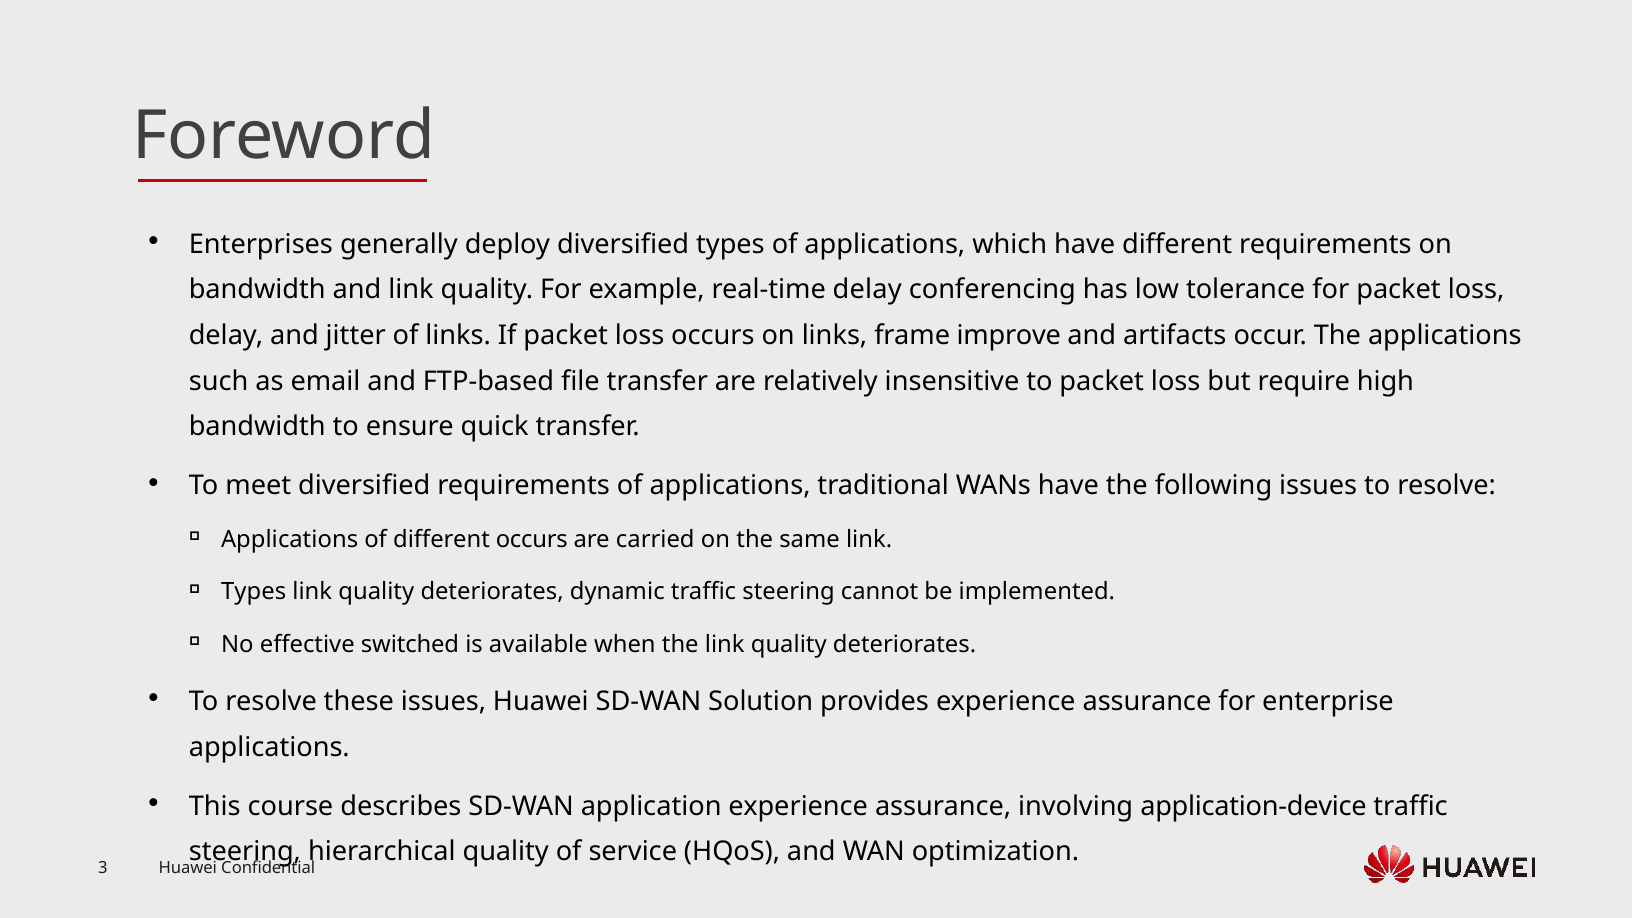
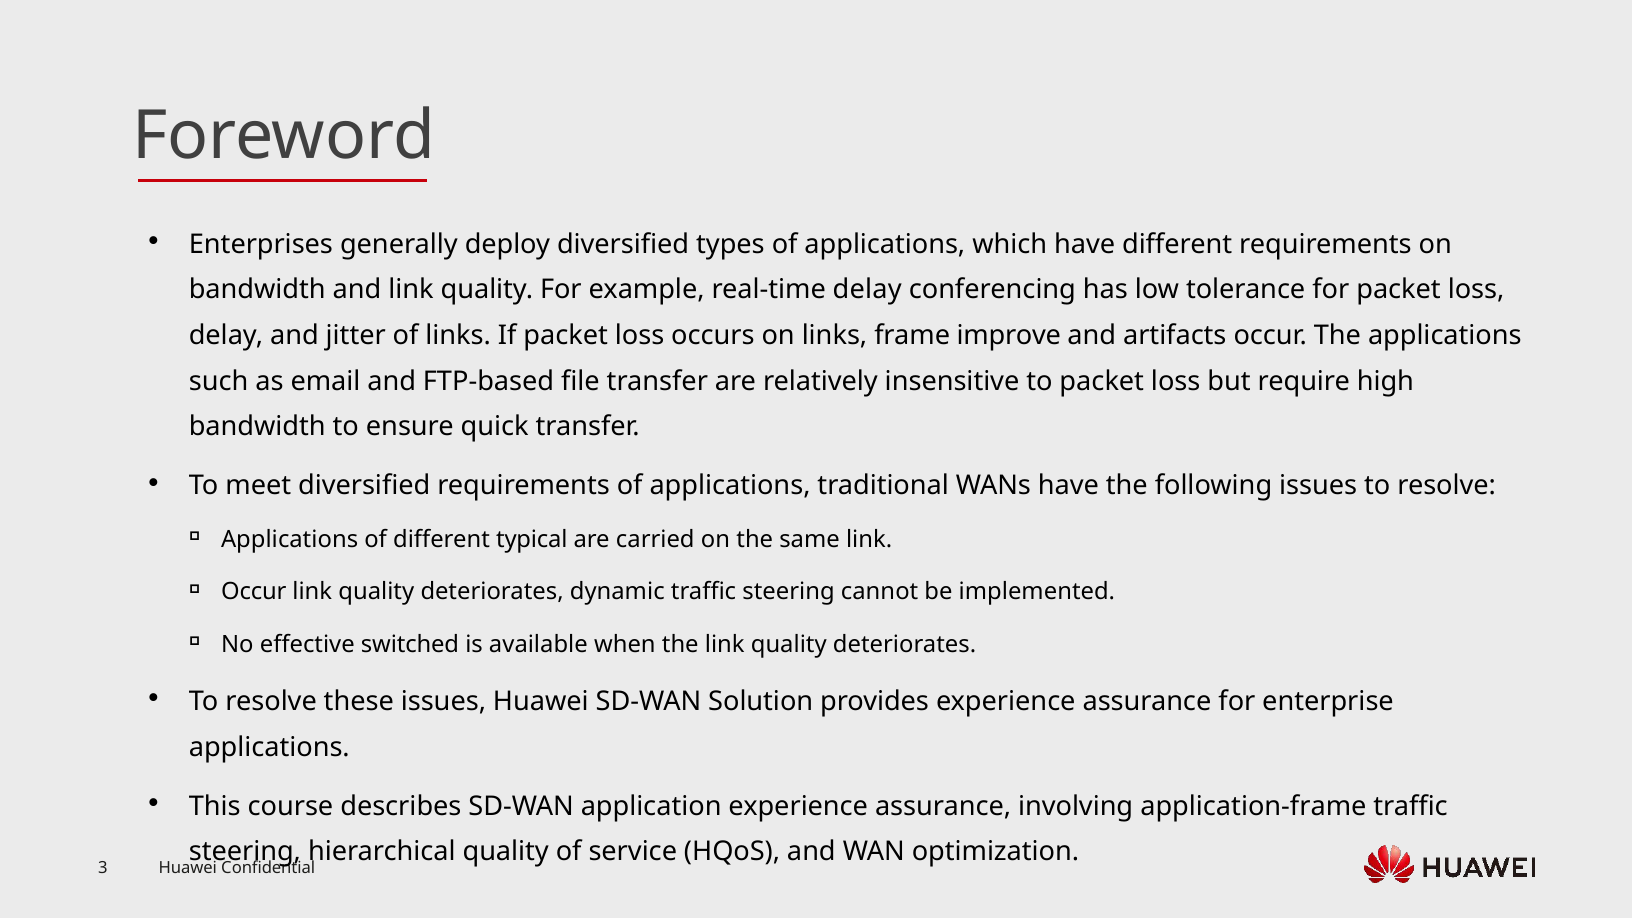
different occurs: occurs -> typical (532, 540)
Types: Types -> Occur (254, 592)
application-device: application-device -> application-frame (1253, 806)
